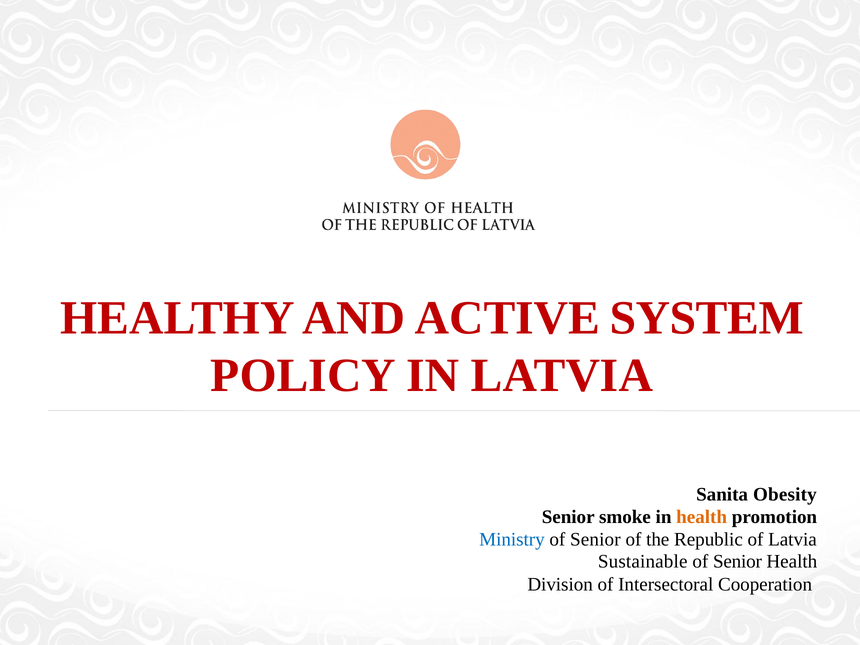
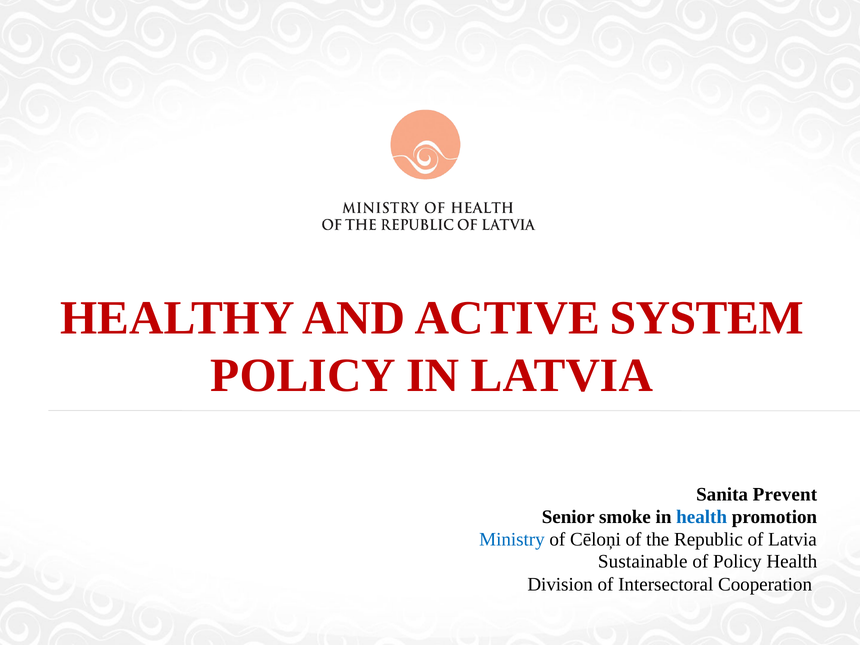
Obesity: Obesity -> Prevent (785, 495)
health colour: orange -> blue (702, 517)
Senior: Senior -> Cēloņi (595, 539)
Senior: Senior -> Policy (737, 562)
